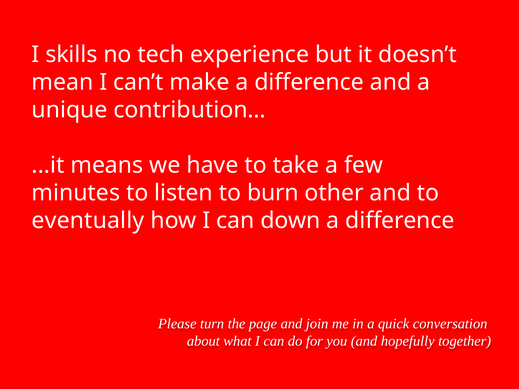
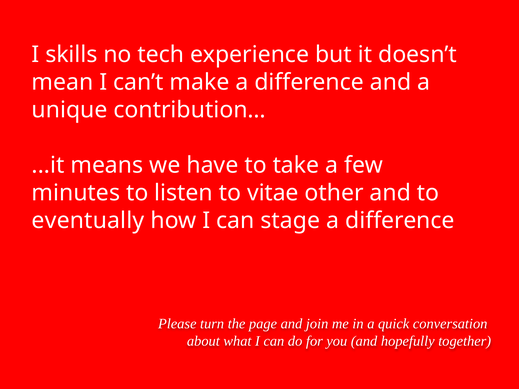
burn: burn -> vitae (273, 193)
down: down -> stage (290, 221)
